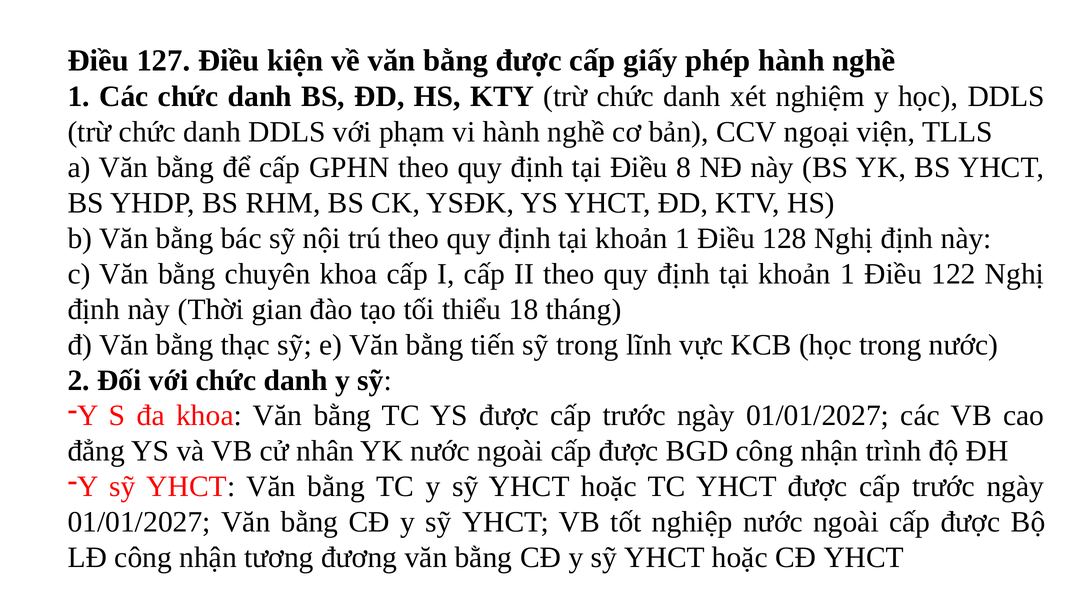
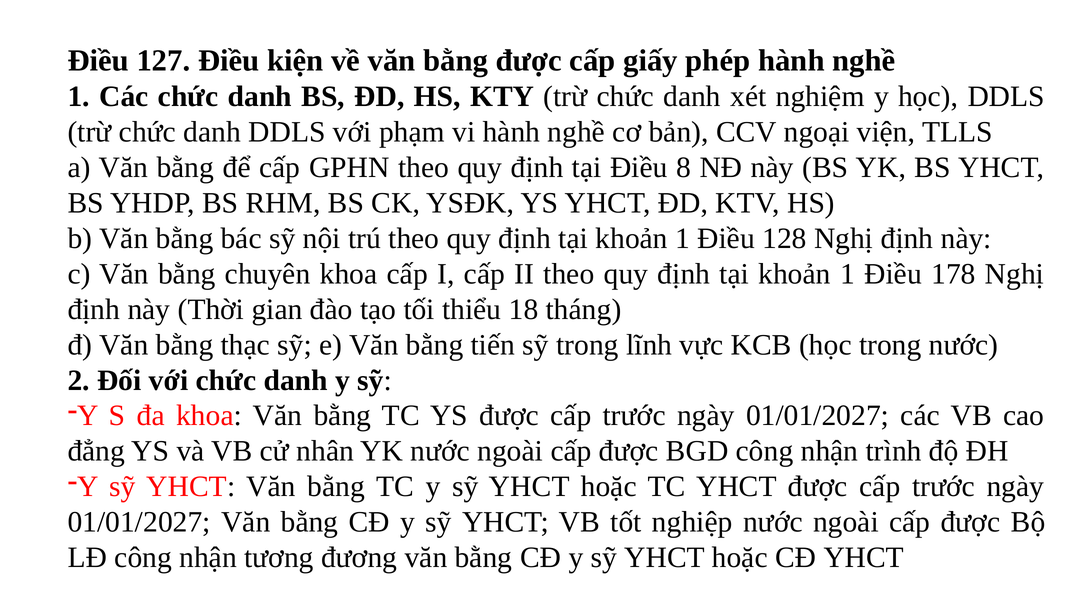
122: 122 -> 178 (953, 274)
